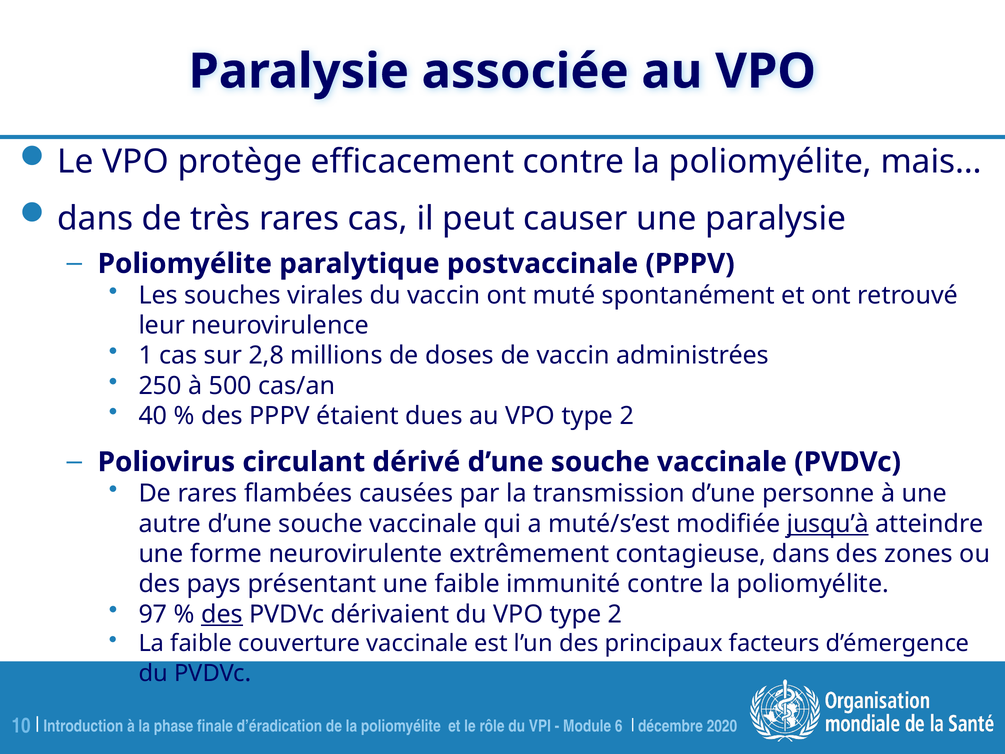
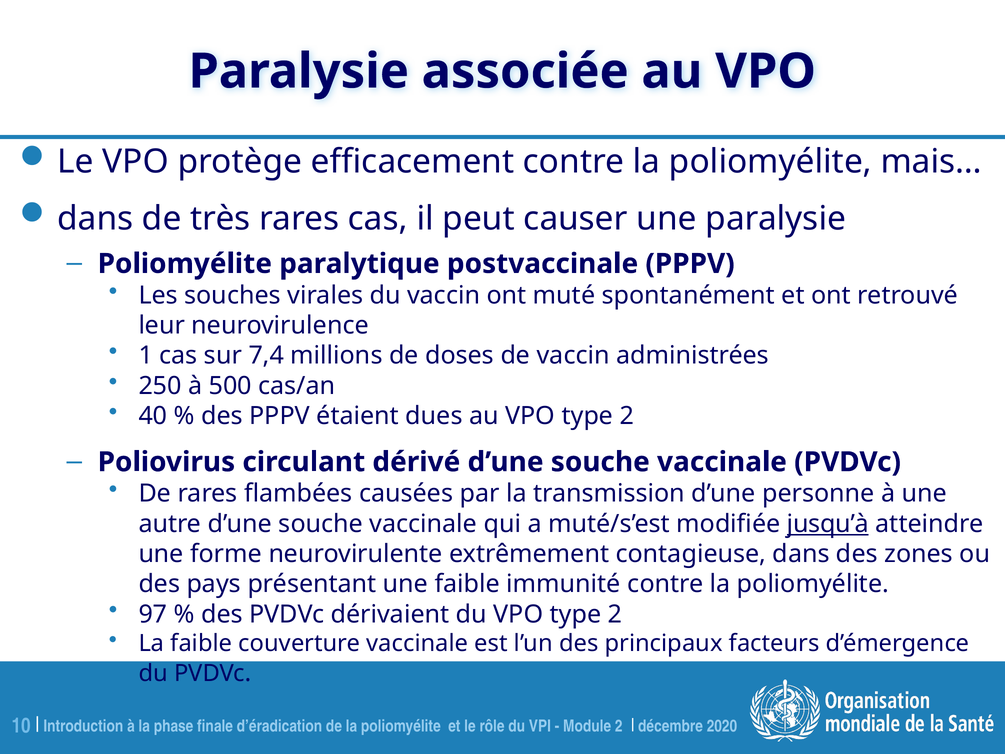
2,8: 2,8 -> 7,4 (266, 356)
des underline: present -> none (222, 614)
6: 6 -> 2 (619, 726)
